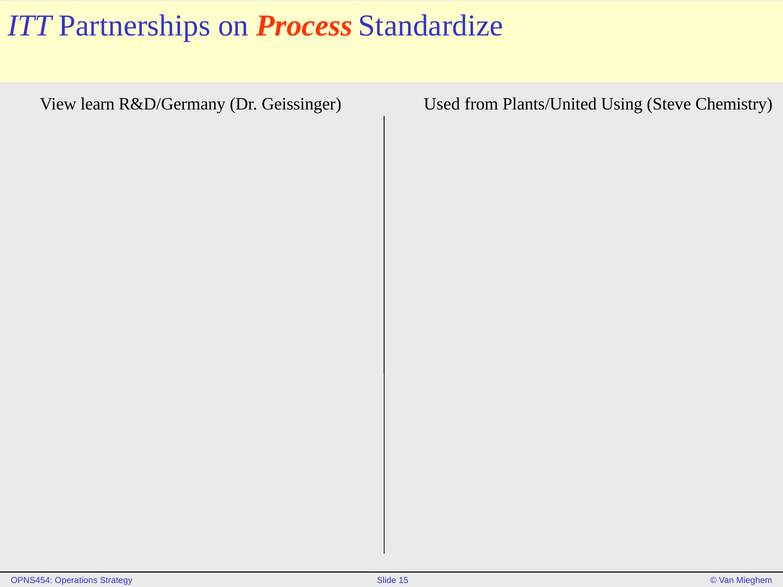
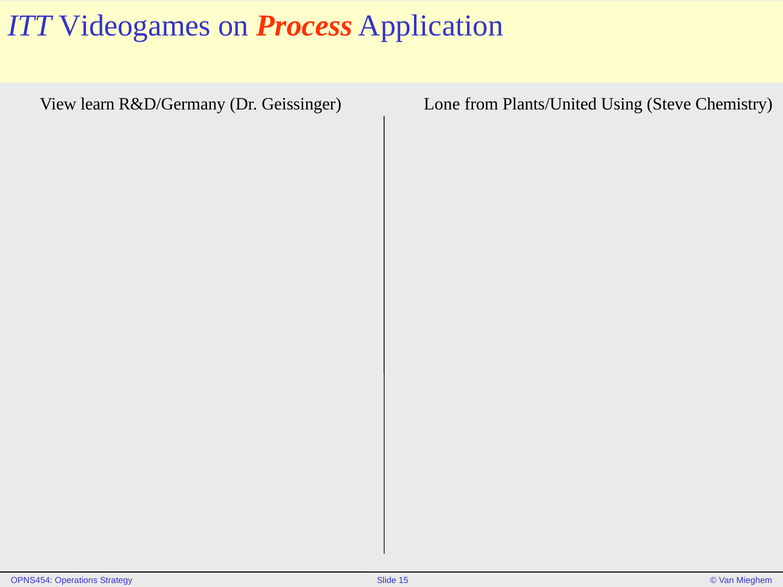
Partnerships: Partnerships -> Videogames (135, 26)
Standardize: Standardize -> Application (431, 26)
Used: Used -> Lone (442, 104)
